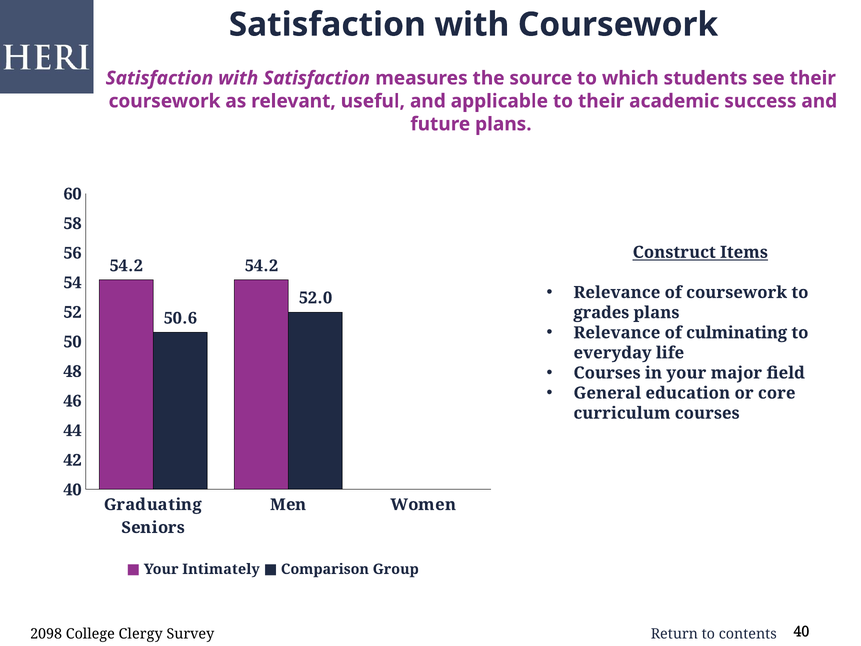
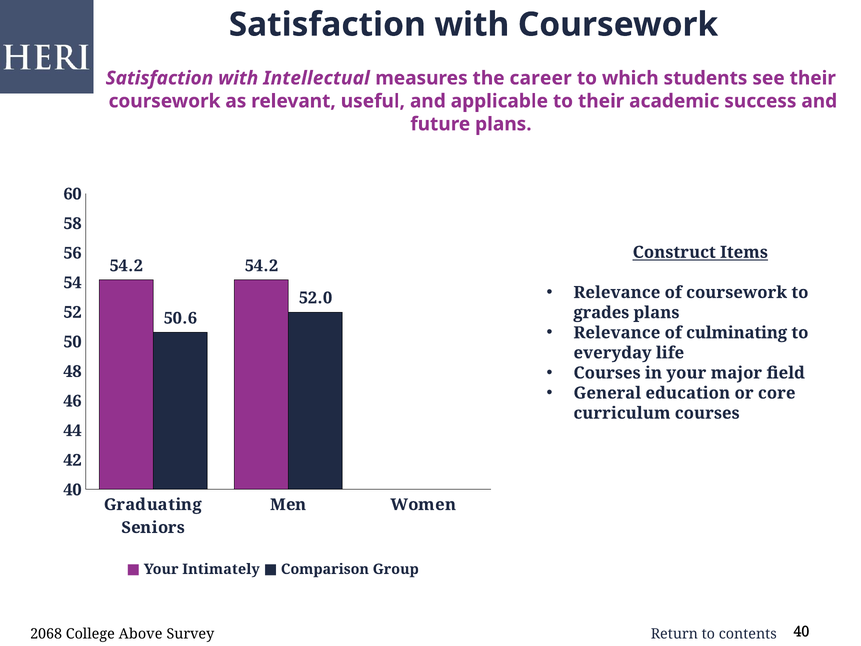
with Satisfaction: Satisfaction -> Intellectual (317, 78)
source: source -> career (541, 78)
2098: 2098 -> 2068 (46, 634)
Clergy: Clergy -> Above (141, 634)
